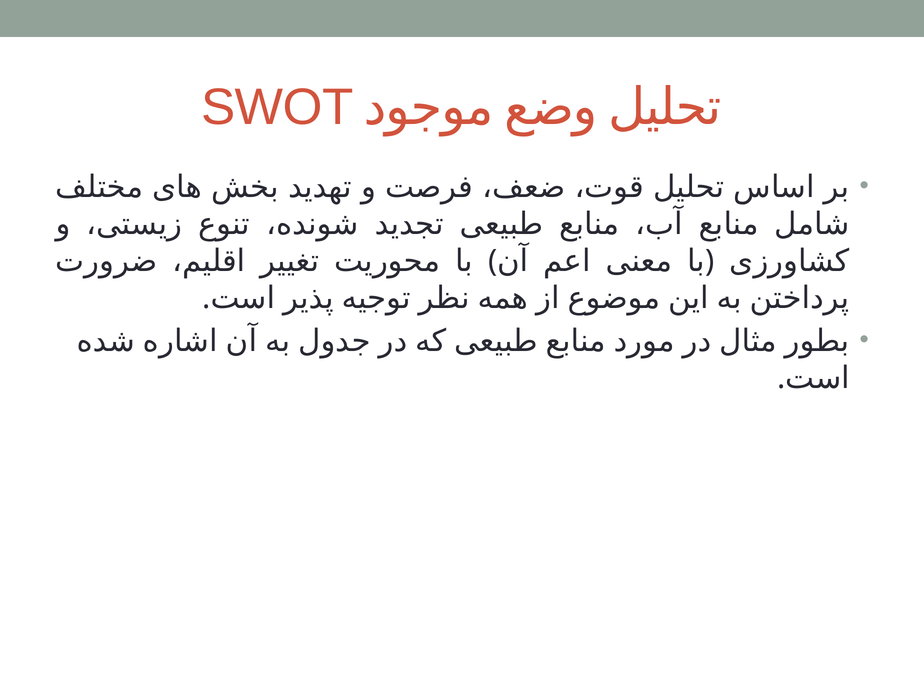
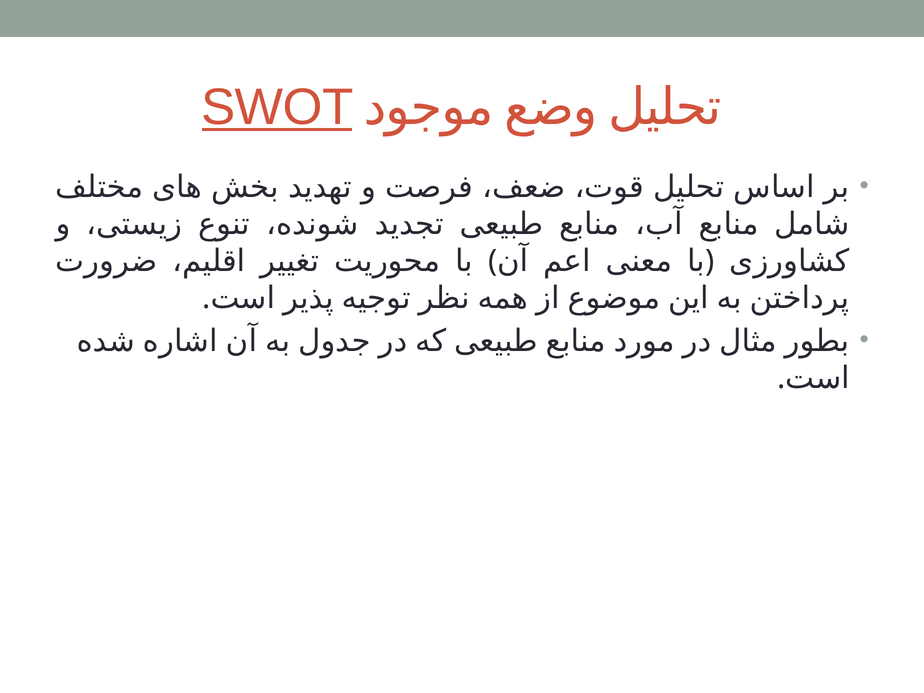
SWOT underline: none -> present (277, 108)
